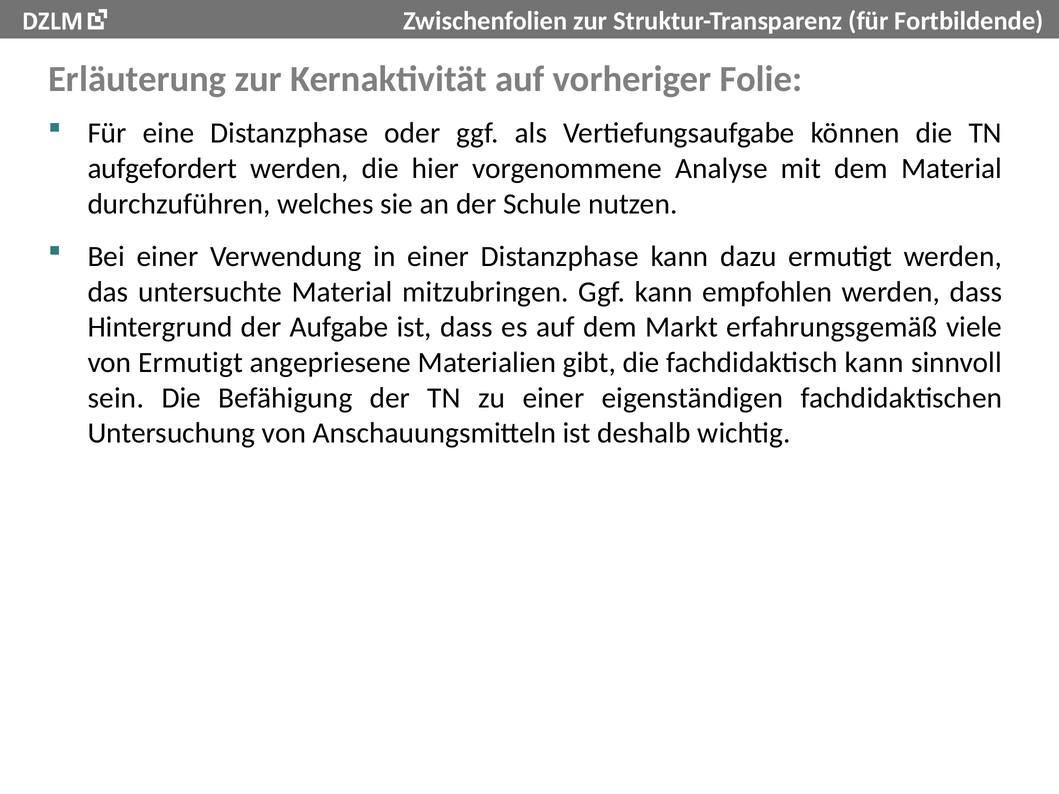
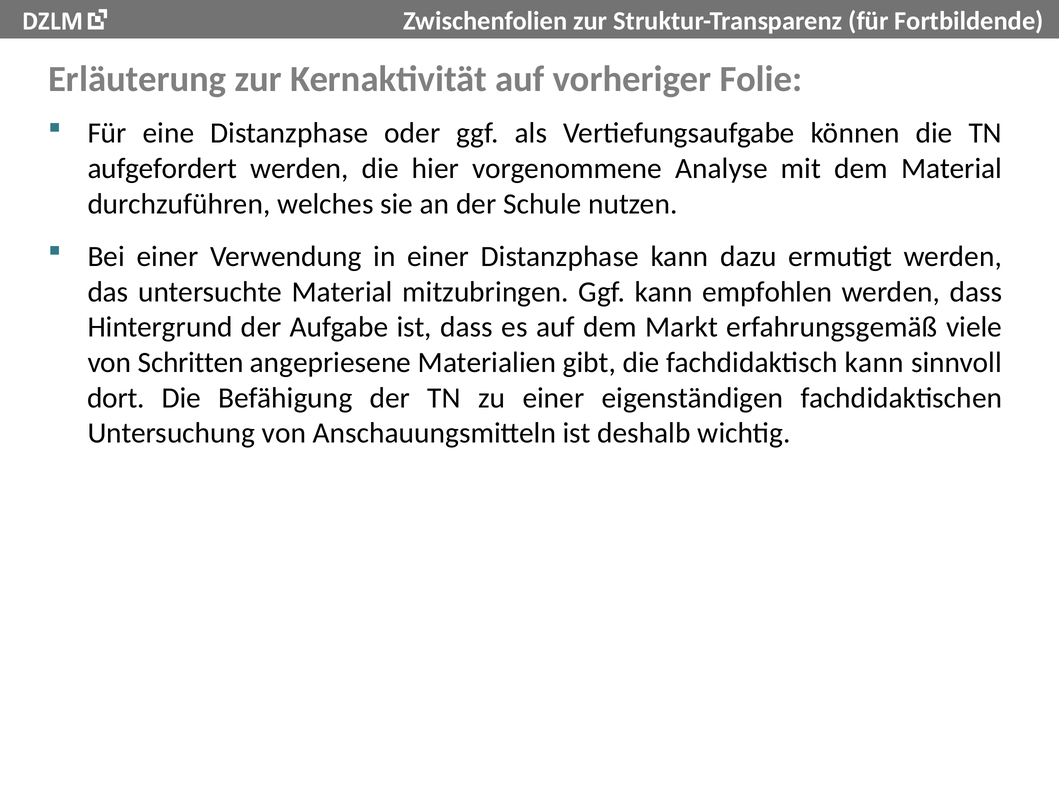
von Ermutigt: Ermutigt -> Schritten (191, 363)
sein: sein -> dort (116, 398)
